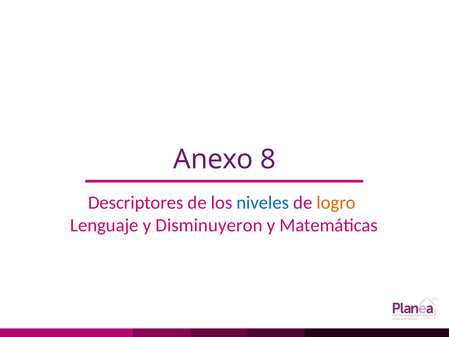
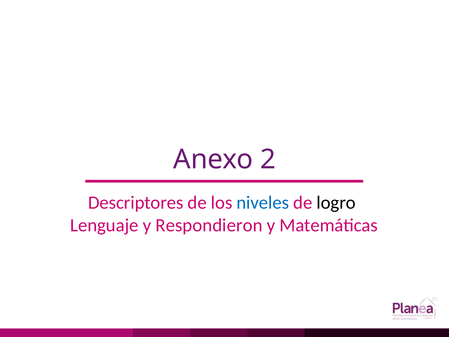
8: 8 -> 2 (268, 159)
logro colour: orange -> black (336, 203)
Disminuyeron: Disminuyeron -> Respondieron (209, 225)
